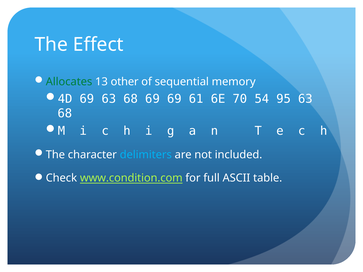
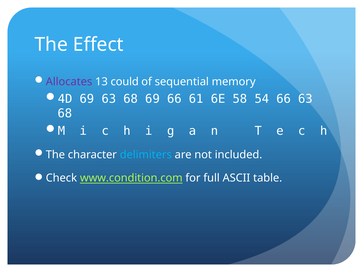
Allocates colour: green -> purple (69, 82)
other: other -> could (125, 82)
69 69: 69 -> 66 (174, 99)
70: 70 -> 58 (240, 99)
54 95: 95 -> 66 (284, 99)
